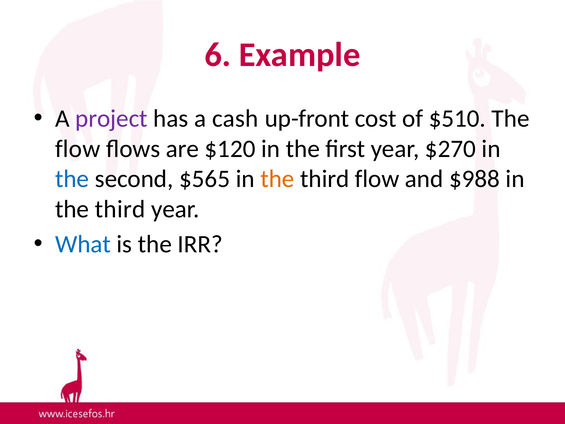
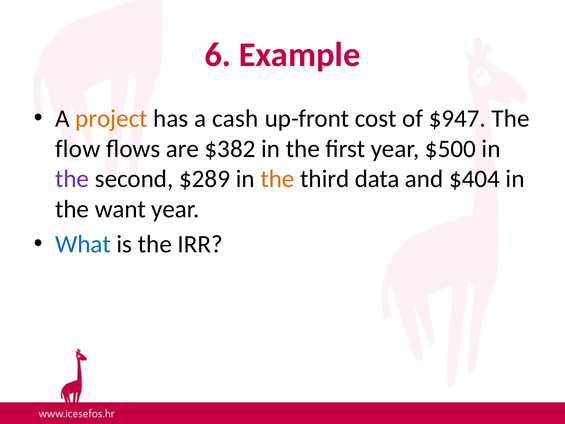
project colour: purple -> orange (111, 119)
$510: $510 -> $947 (457, 119)
$120: $120 -> $382 (230, 149)
$270: $270 -> $500 (450, 149)
the colour: blue -> purple (72, 179)
$565: $565 -> $289 (205, 179)
third flow: flow -> data (377, 179)
$988: $988 -> $404 (474, 179)
third: third -> want (120, 209)
